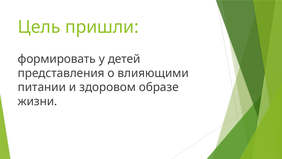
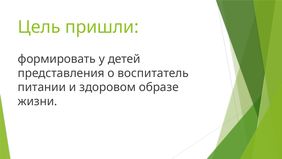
влияющими: влияющими -> воспитатель (153, 73)
